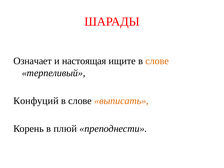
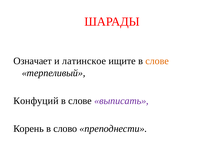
настоящая: настоящая -> латинское (84, 61)
выписать colour: orange -> purple (121, 101)
плюй: плюй -> слово (65, 129)
